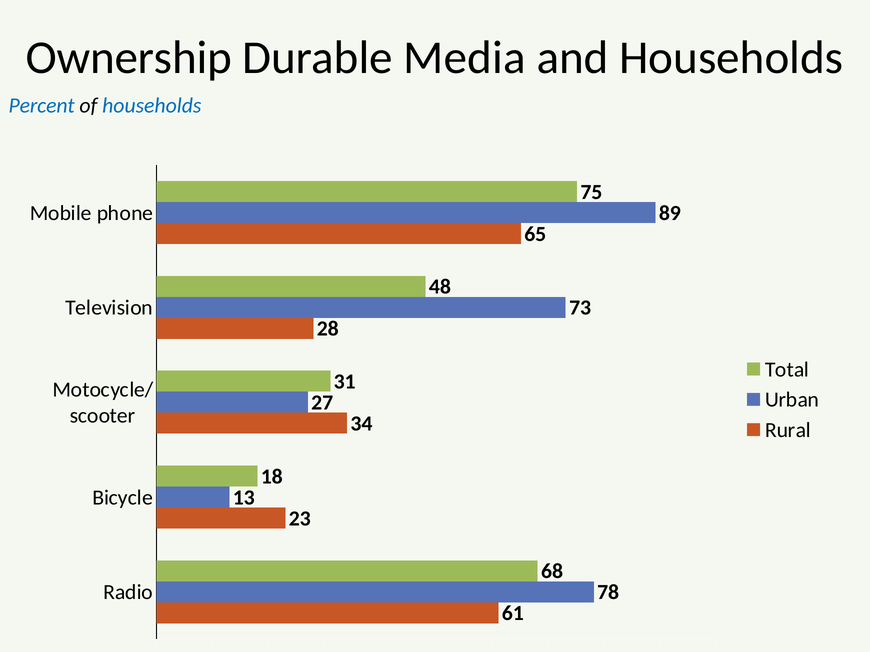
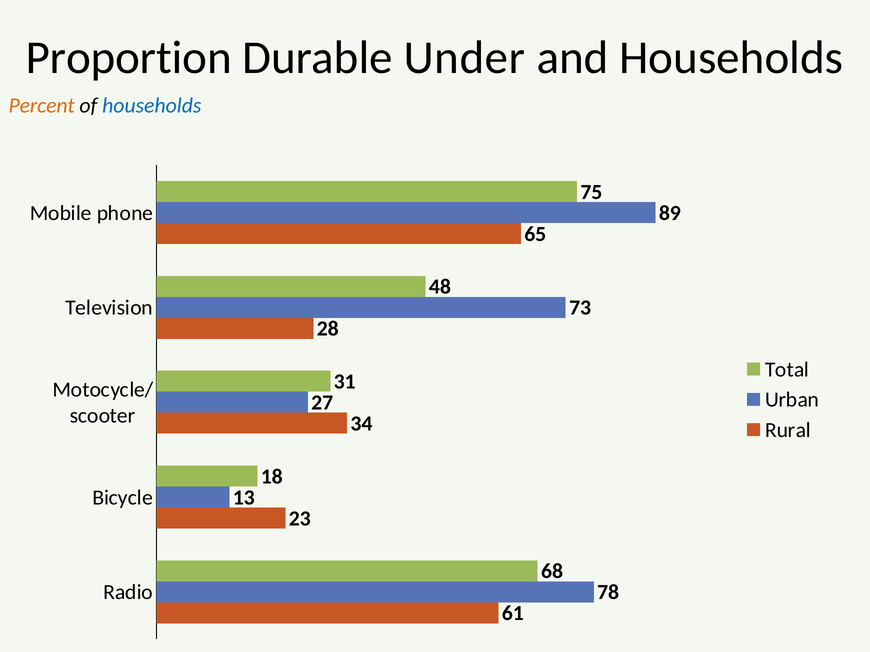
Ownership: Ownership -> Proportion (129, 58)
Media: Media -> Under (464, 58)
Percent colour: blue -> orange (42, 106)
